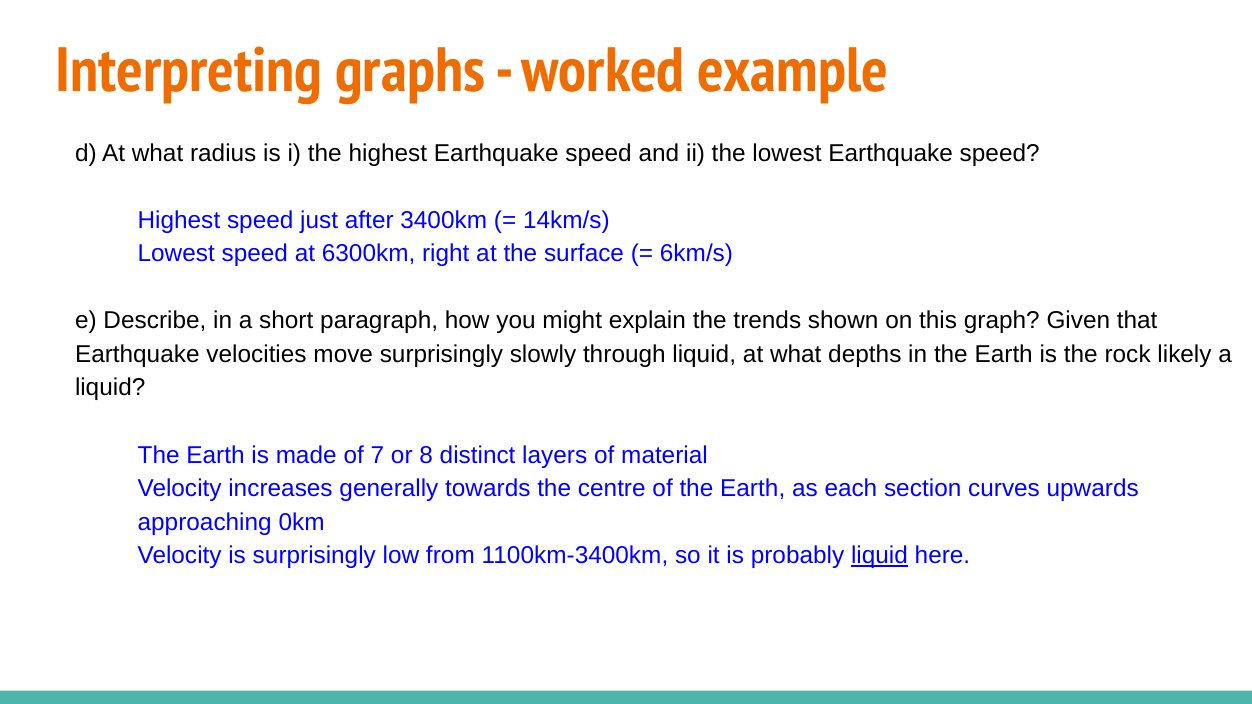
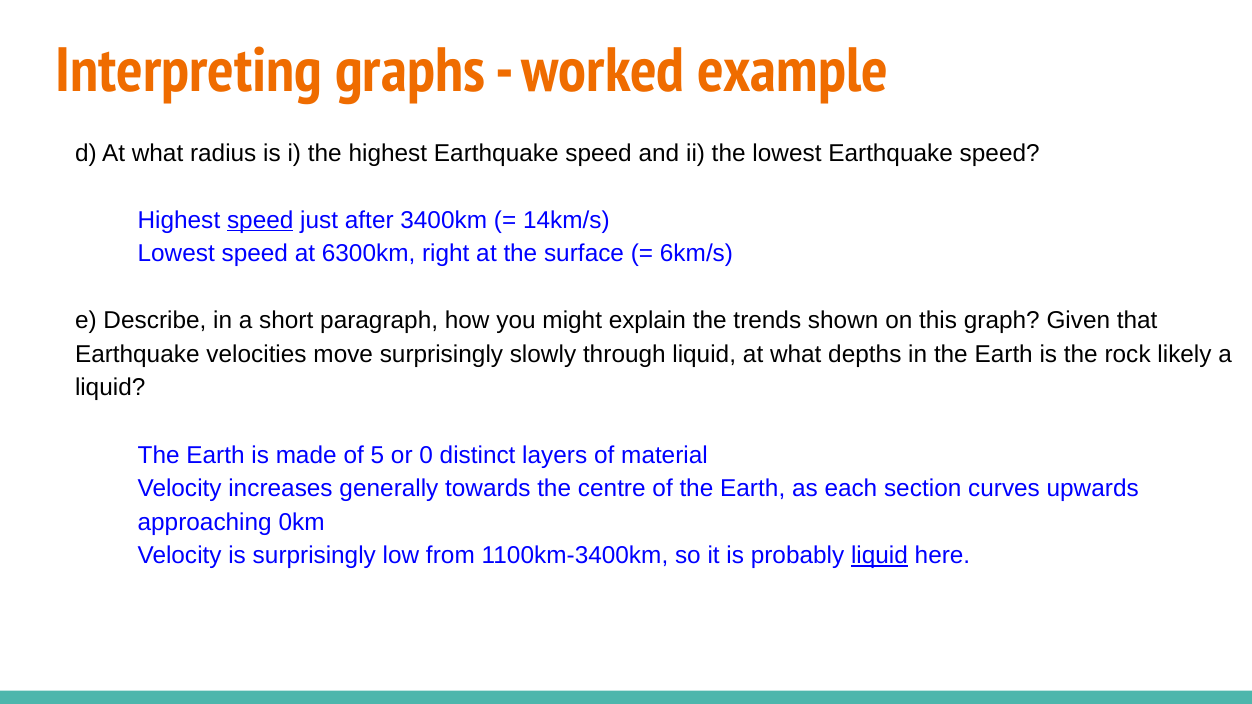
speed underline: none -> present (260, 220)
7: 7 -> 5 (377, 455)
8: 8 -> 0 (426, 455)
